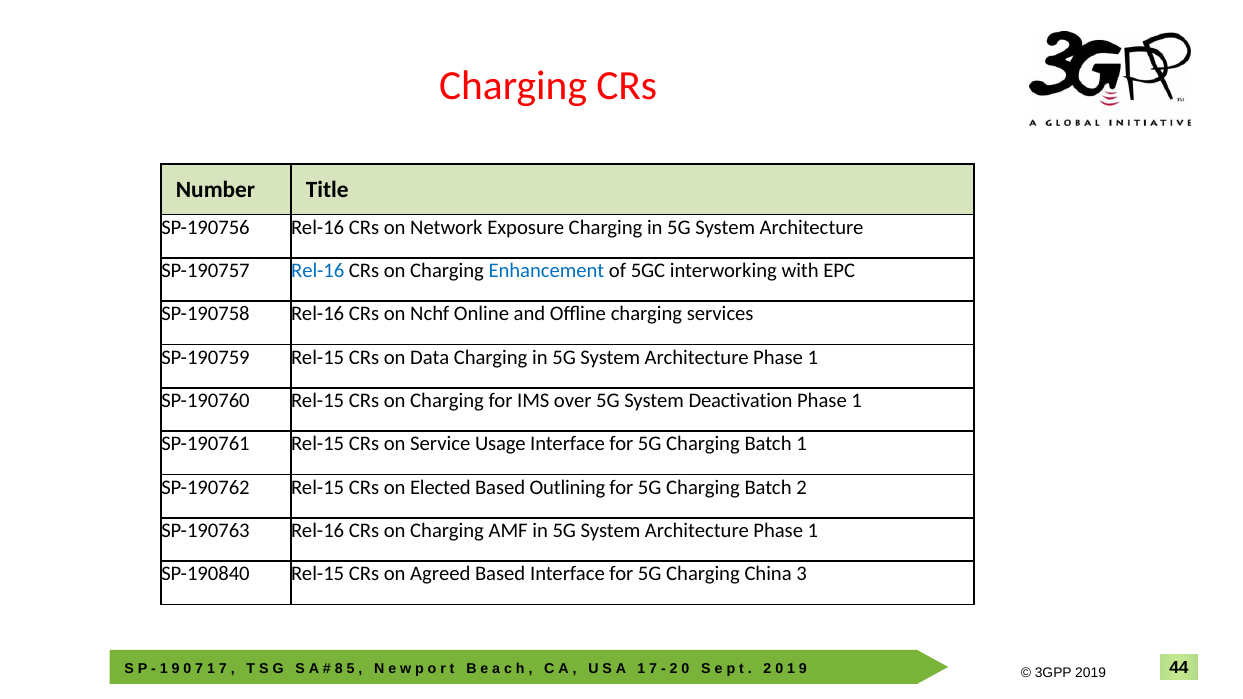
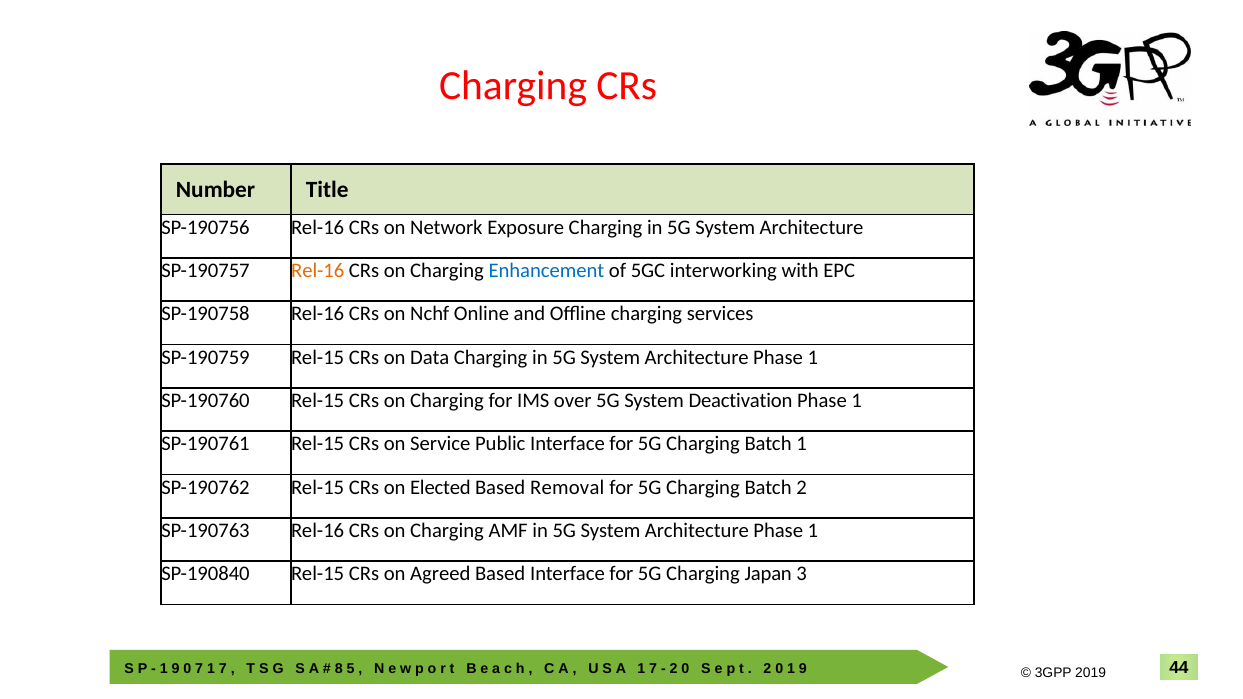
Rel-16 colour: blue -> orange (318, 271)
Usage: Usage -> Public (500, 444)
Outlining: Outlining -> Removal (567, 487)
China: China -> Japan (768, 574)
